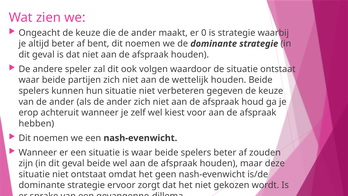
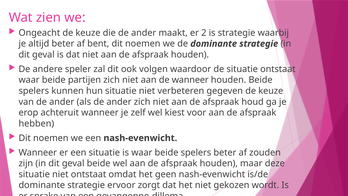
0: 0 -> 2 (204, 33)
de wettelijk: wettelijk -> wanneer (190, 80)
